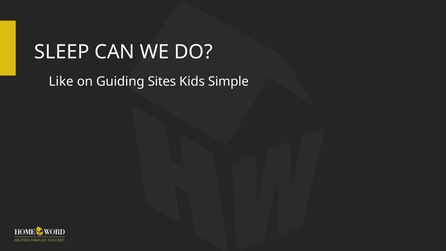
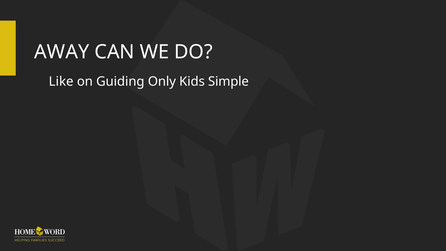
SLEEP: SLEEP -> AWAY (62, 52)
Sites: Sites -> Only (162, 82)
